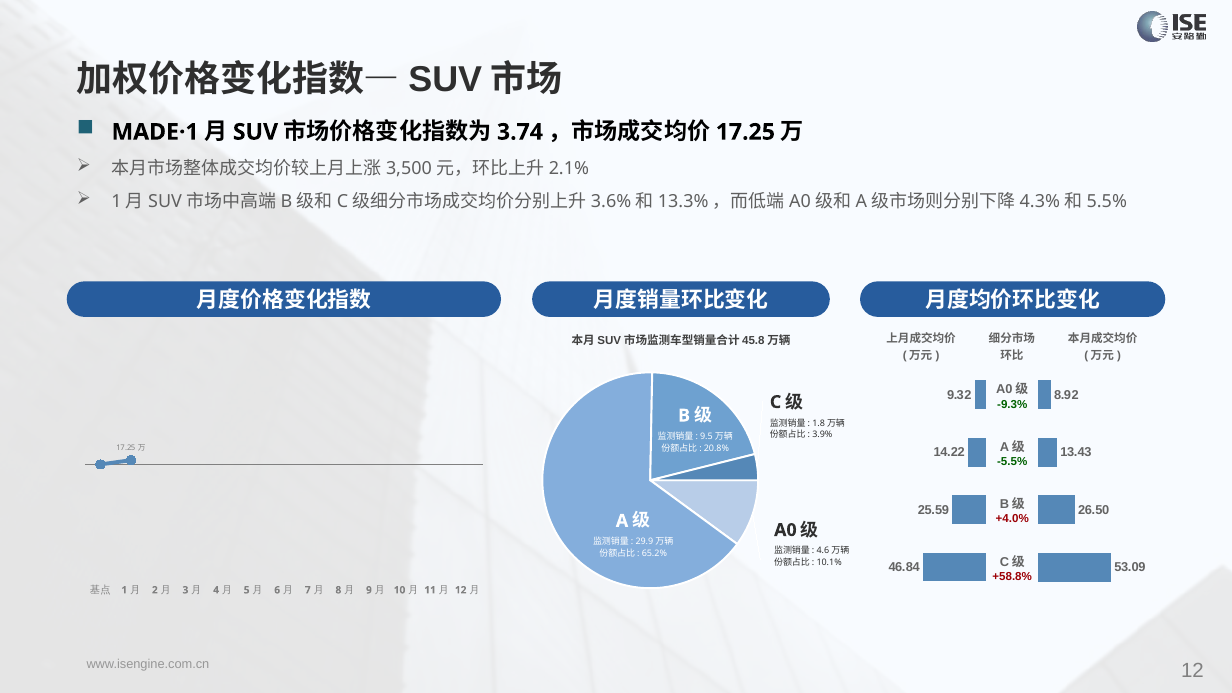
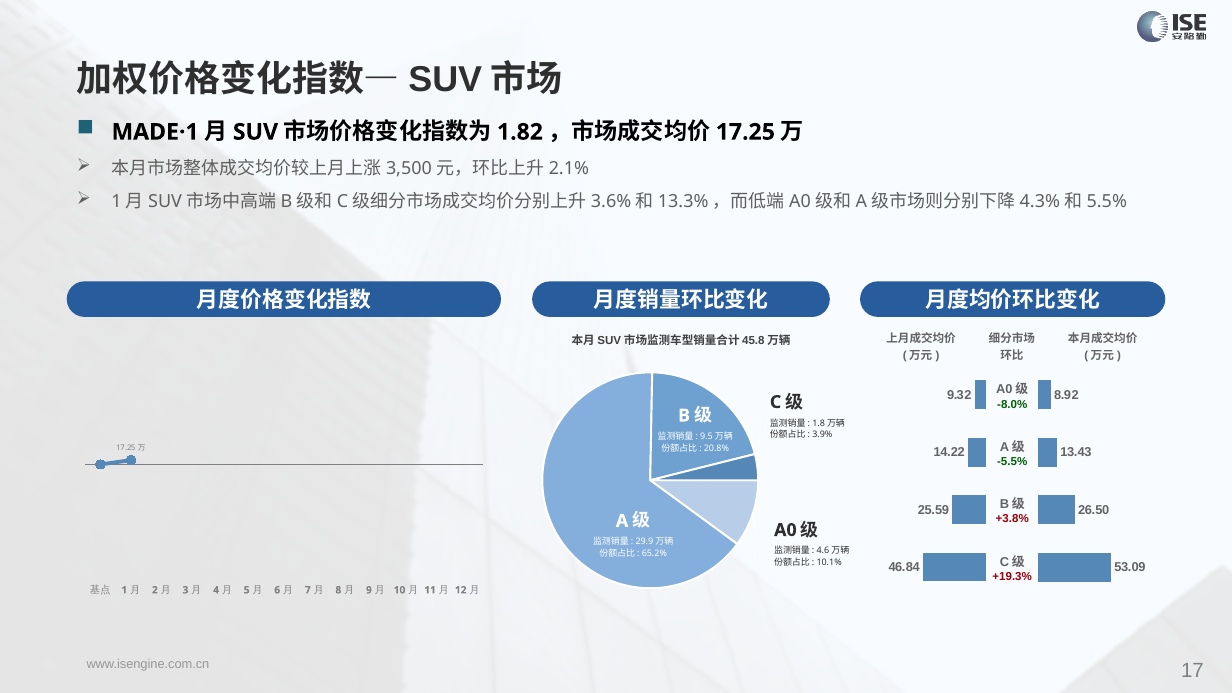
3.74: 3.74 -> 1.82 (520, 132)
-9.3%: -9.3% -> -8.0% (1012, 404)
+4.0%: +4.0% -> +3.8% (1012, 519)
+58.8%: +58.8% -> +19.3% (1012, 577)
12: 12 -> 17 (1192, 671)
